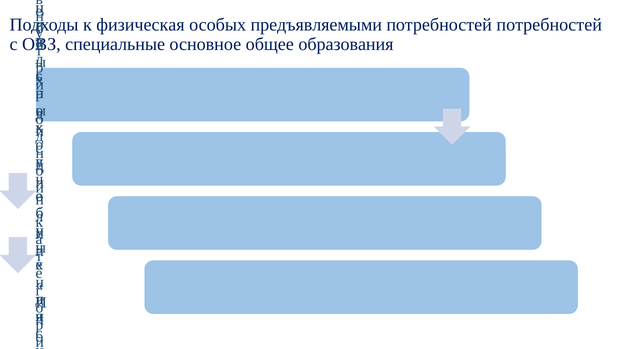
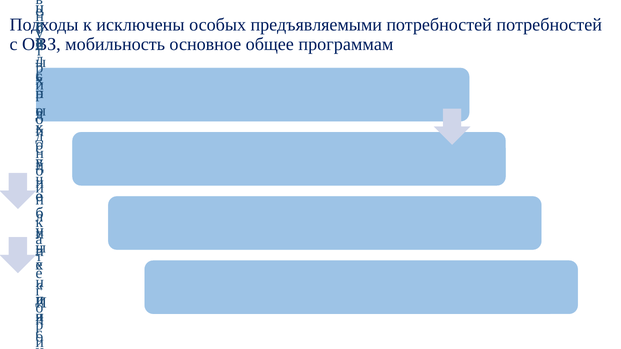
физическая: физическая -> исключены (140, 25)
специальные: специальные -> мобильность (115, 44)
образования: образования -> программам (346, 44)
